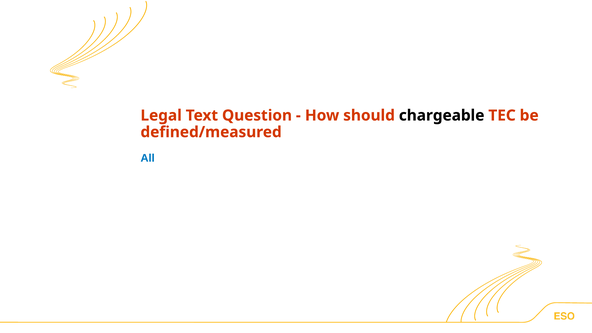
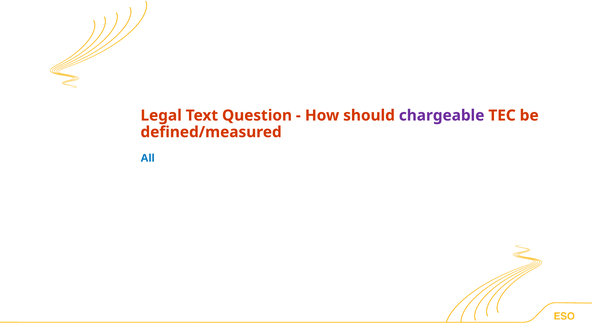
chargeable colour: black -> purple (442, 115)
